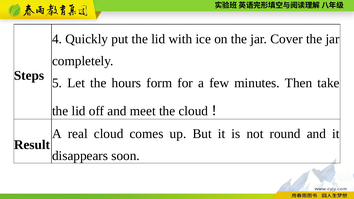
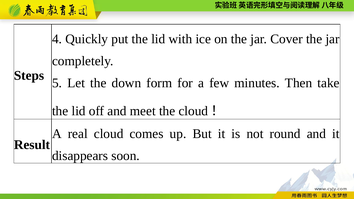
hours: hours -> down (126, 83)
